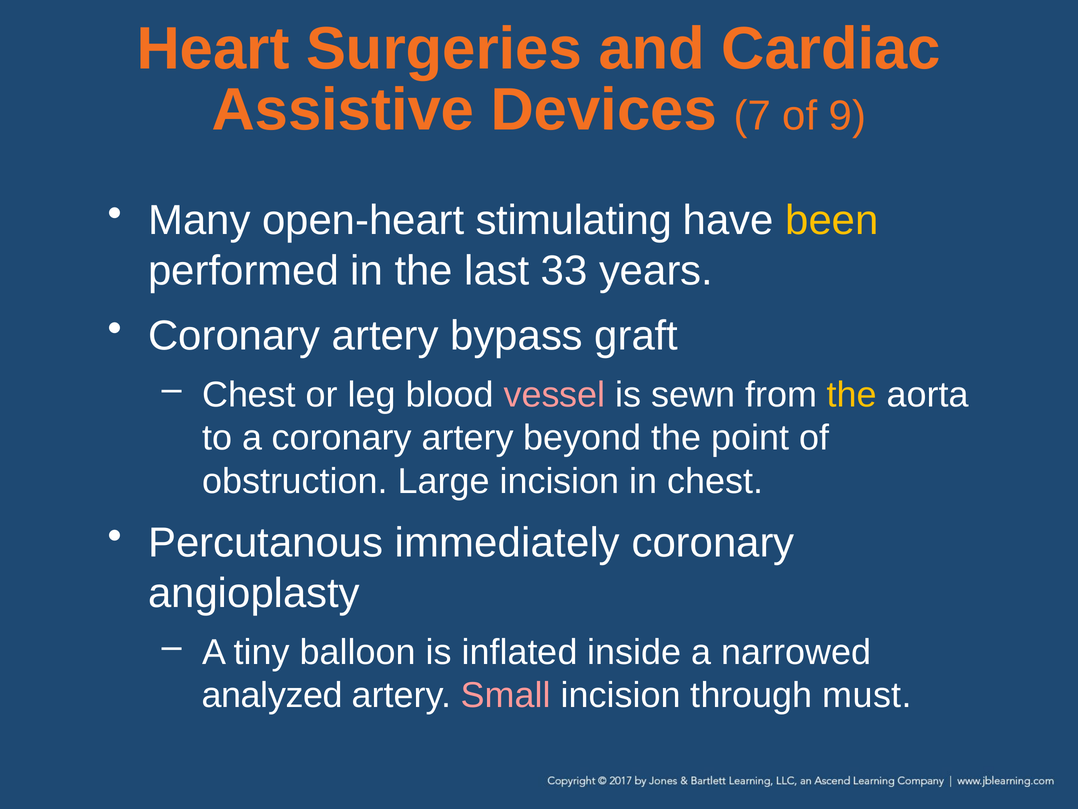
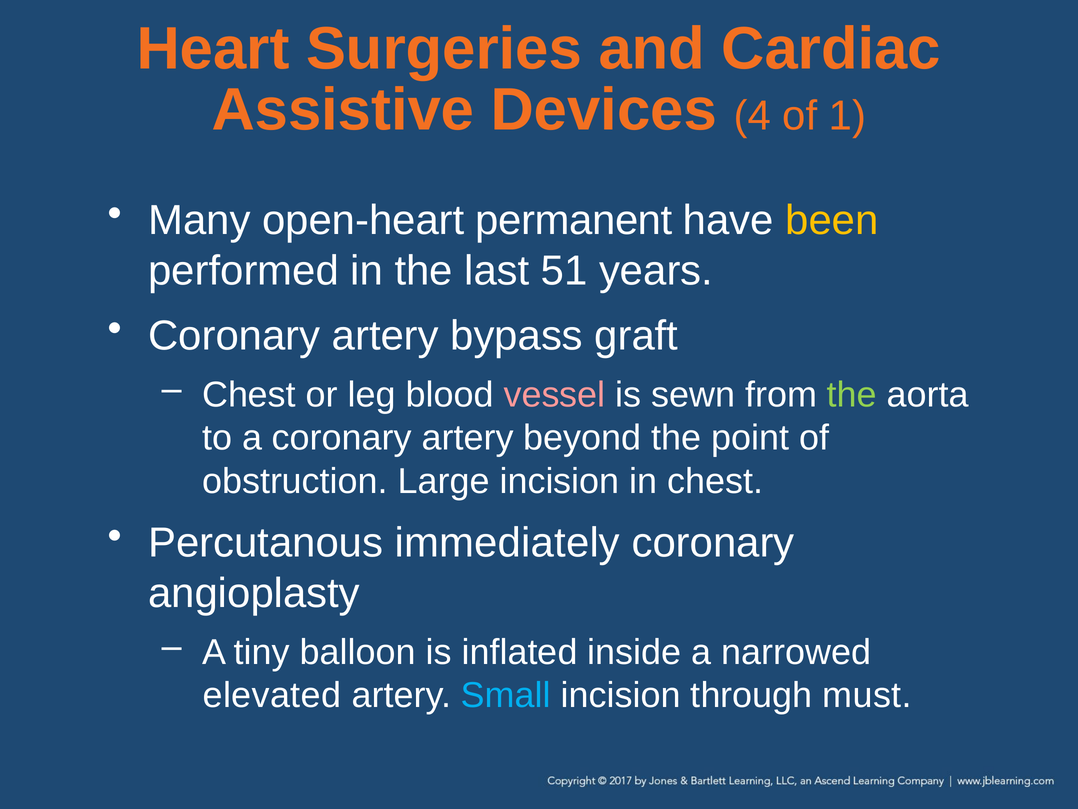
7: 7 -> 4 (752, 116)
9: 9 -> 1 (848, 116)
stimulating: stimulating -> permanent (574, 220)
33: 33 -> 51 (564, 271)
the colour: yellow -> light green (852, 395)
analyzed: analyzed -> elevated (272, 695)
Small colour: pink -> light blue (506, 695)
